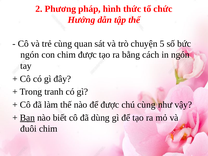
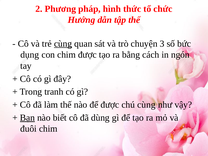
cùng underline: none -> present (63, 44)
5: 5 -> 3 (162, 44)
ngón: ngón -> dụng (30, 55)
